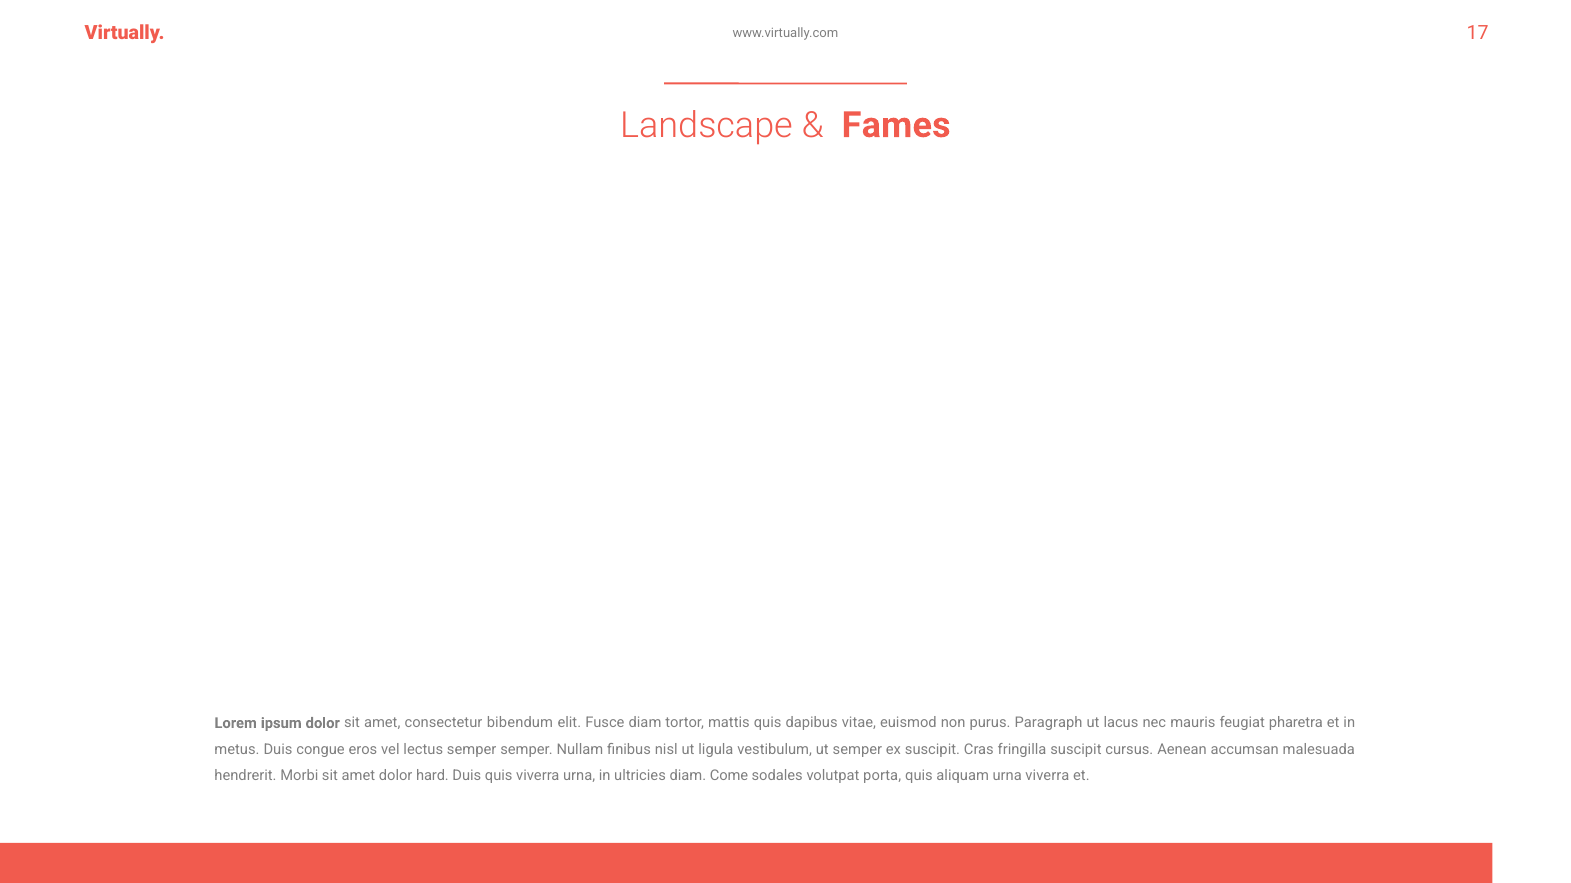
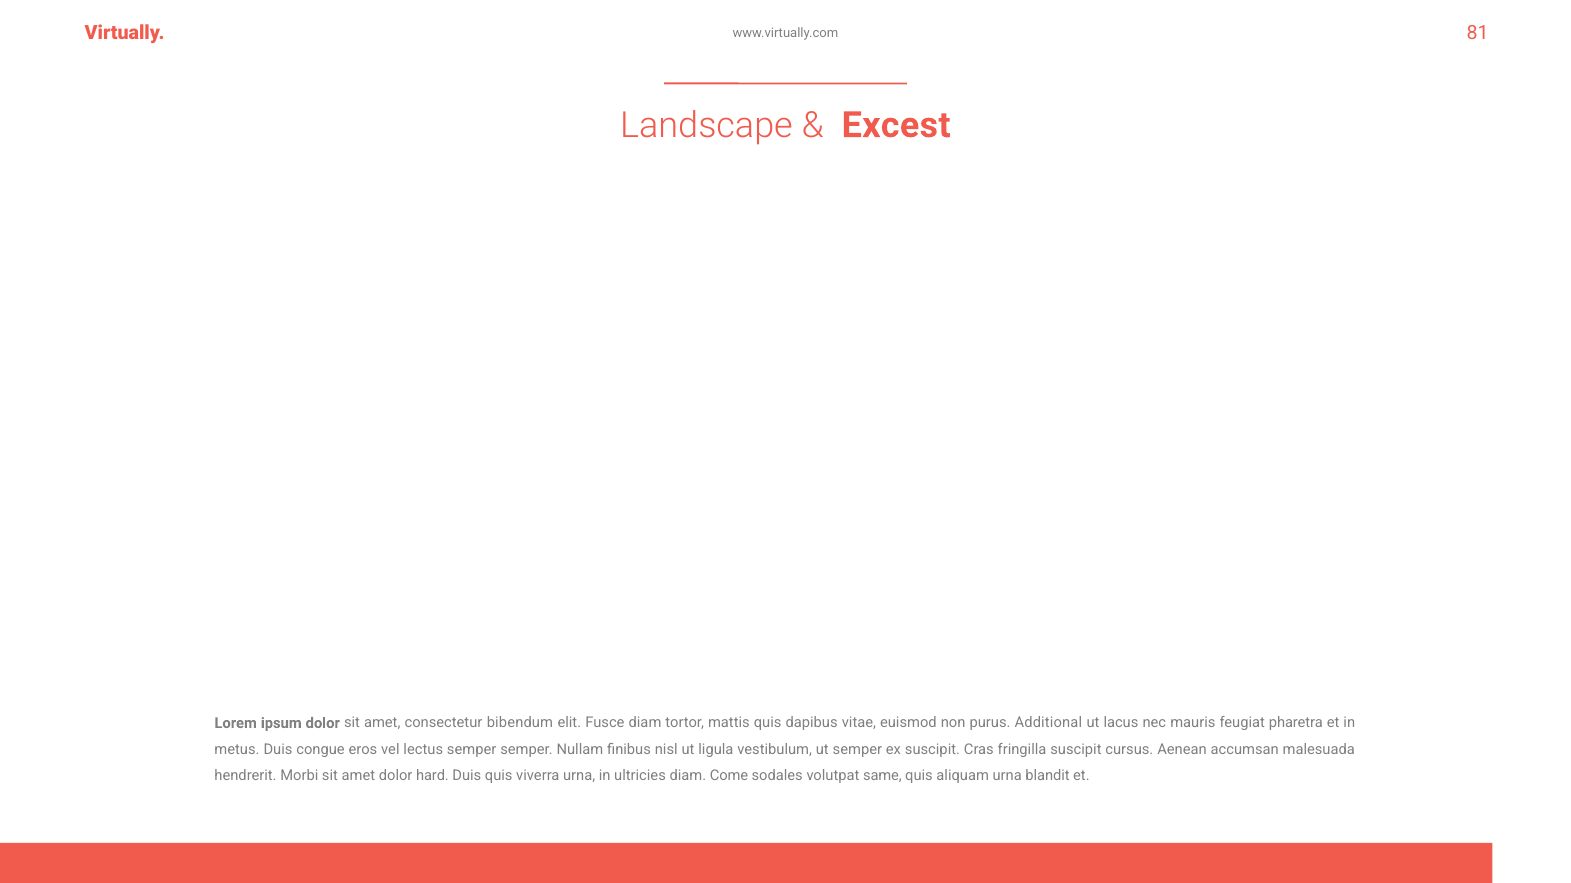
17: 17 -> 81 (1478, 33)
Fames: Fames -> Excest (896, 125)
Paragraph: Paragraph -> Additional (1048, 724)
porta: porta -> same (882, 777)
urna viverra: viverra -> blandit (1048, 777)
